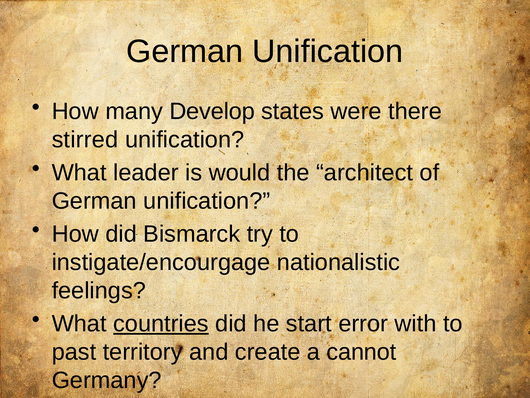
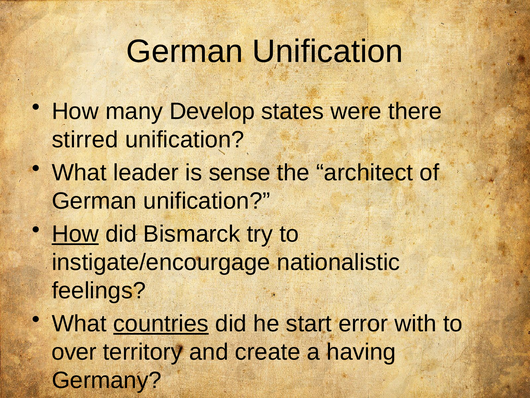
would: would -> sense (240, 172)
How underline: none -> present (75, 234)
past: past -> over (74, 352)
cannot: cannot -> having (361, 352)
